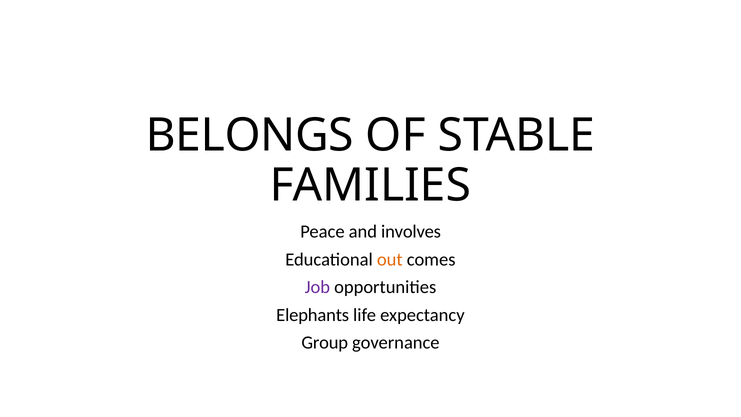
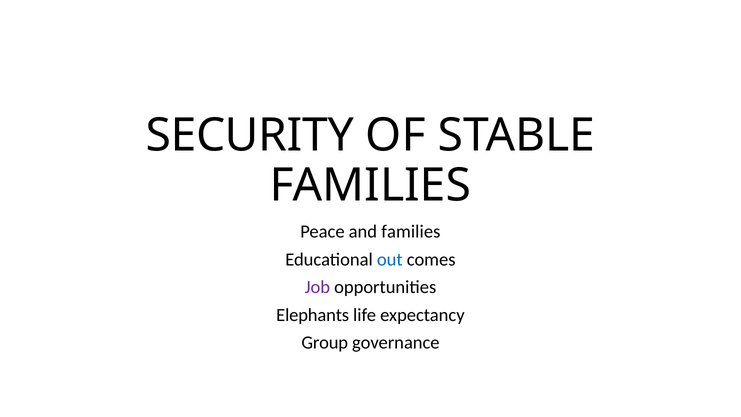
BELONGS: BELONGS -> SECURITY (250, 135)
and involves: involves -> families (411, 232)
out colour: orange -> blue (390, 259)
